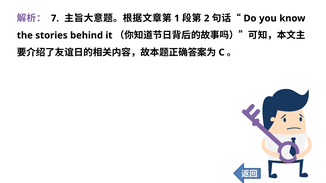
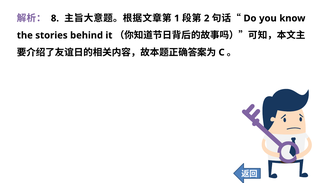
7: 7 -> 8 (55, 18)
